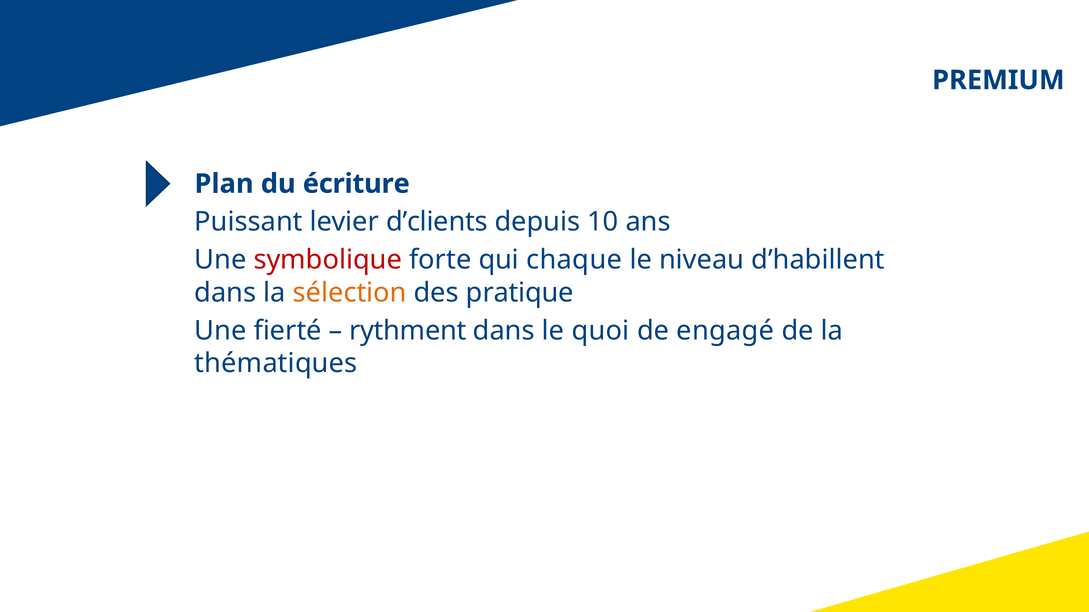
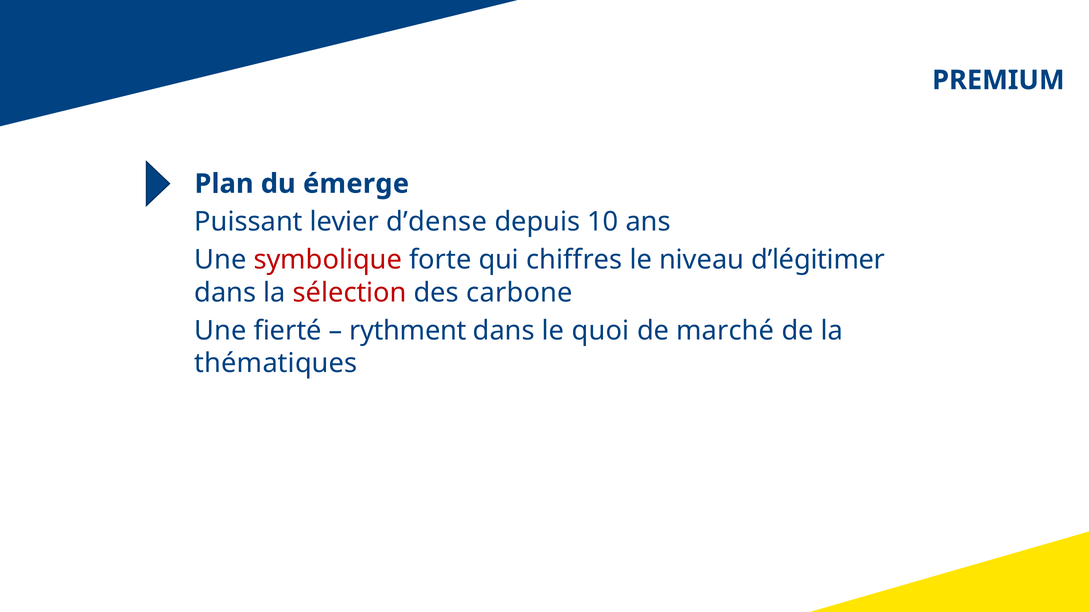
écriture: écriture -> émerge (356, 184)
d’clients: d’clients -> d’dense (437, 222)
chaque: chaque -> chiffres (574, 260)
d’habillent: d’habillent -> d’légitimer (818, 260)
sélection colour: orange -> red (350, 293)
pratique: pratique -> carbone (519, 293)
engagé: engagé -> marché (725, 331)
